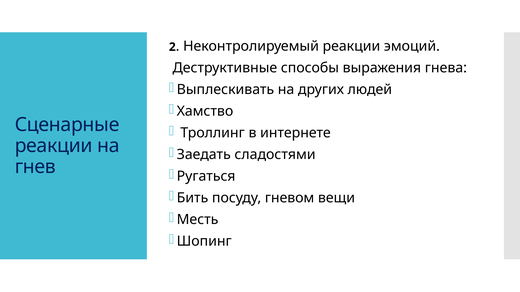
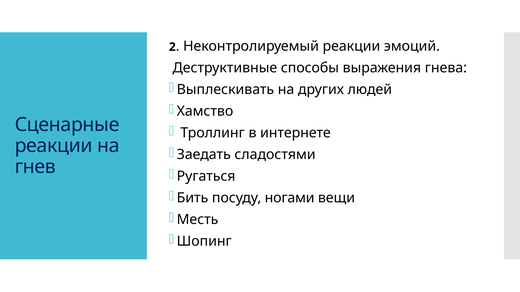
гневом: гневом -> ногами (290, 198)
